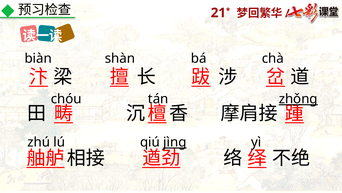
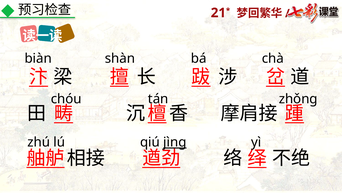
zhǒng underline: present -> none (298, 99)
